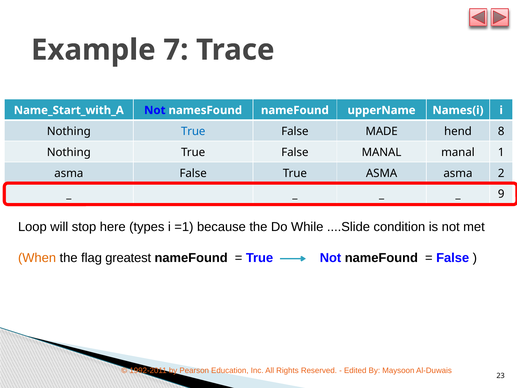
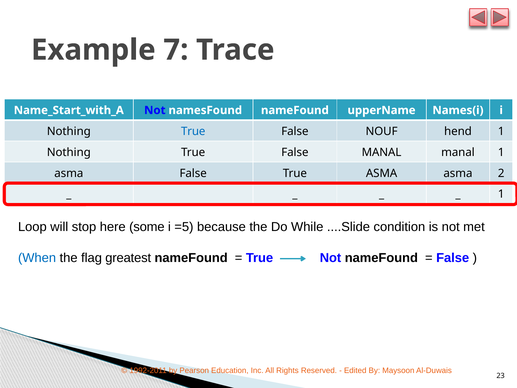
MADE: MADE -> NOUF (382, 131)
hend 8: 8 -> 1 (501, 131)
9: 9 -> 1 (501, 194)
types: types -> some (147, 227)
=1: =1 -> =5 (184, 227)
When colour: orange -> blue (37, 258)
